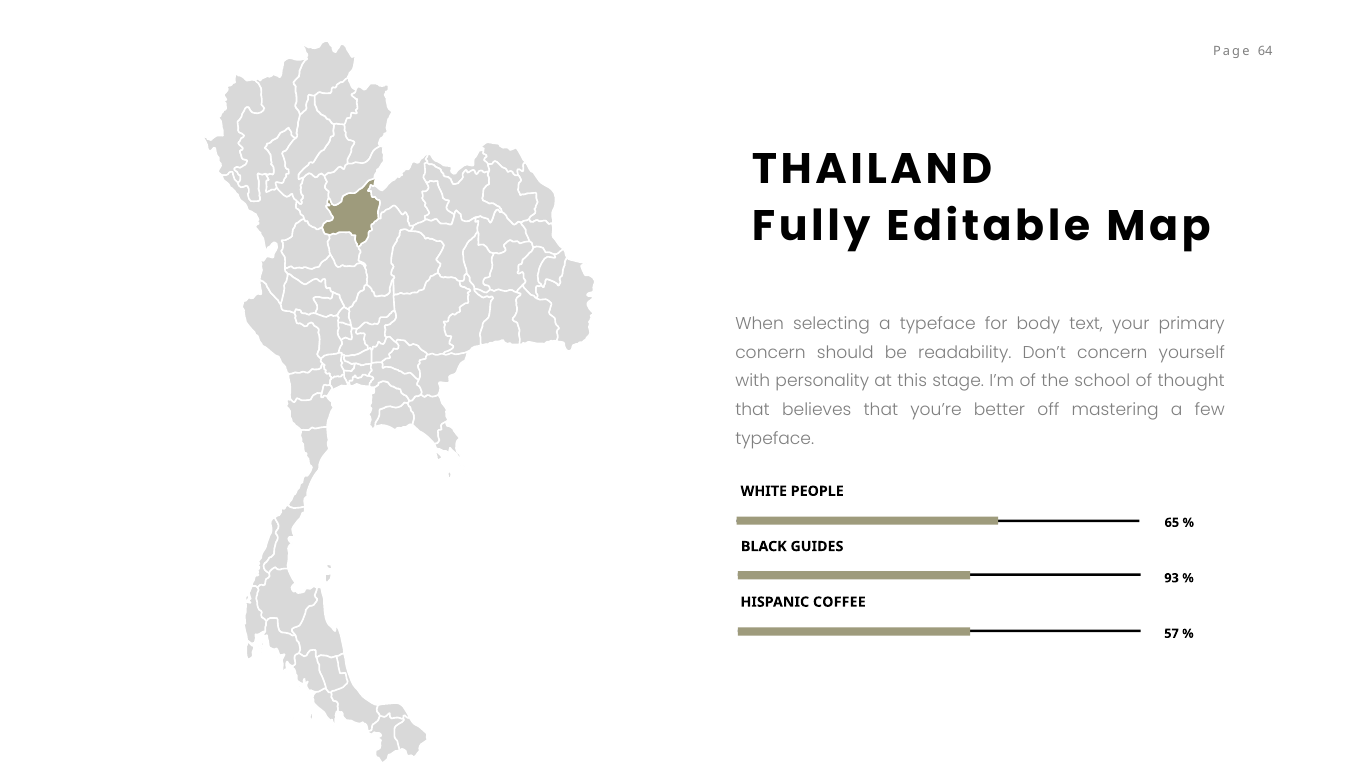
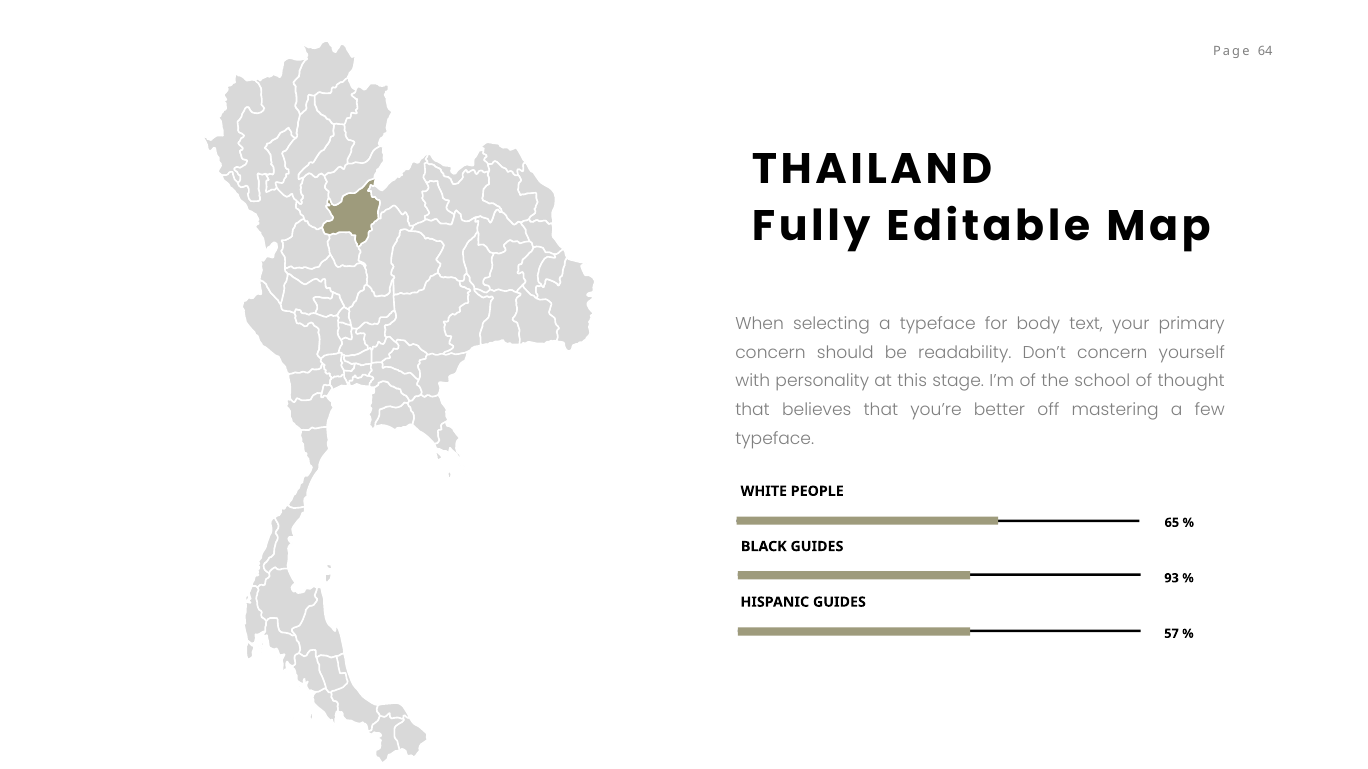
HISPANIC COFFEE: COFFEE -> GUIDES (839, 603)
